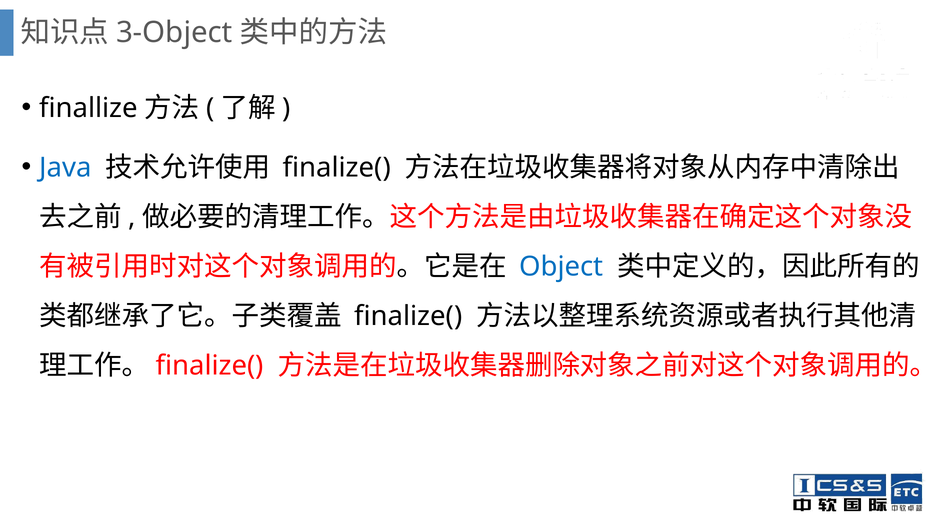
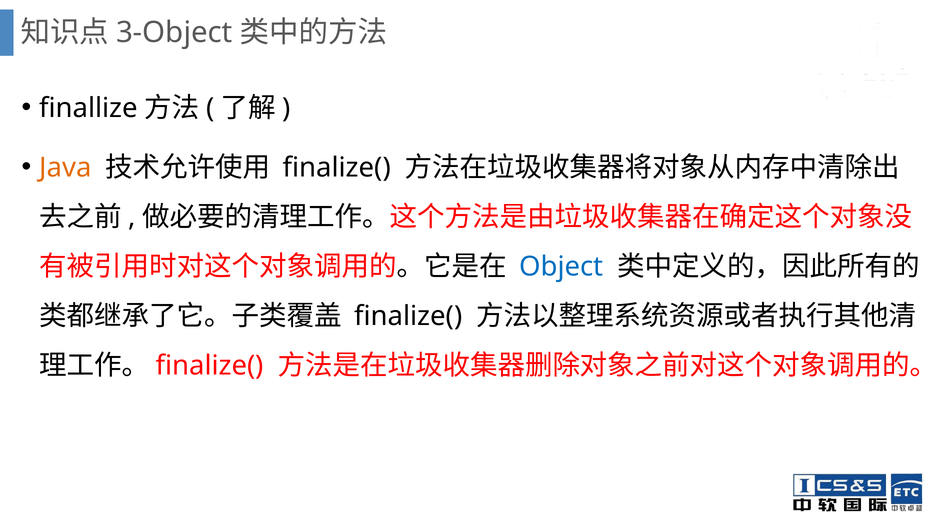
Java colour: blue -> orange (65, 168)
